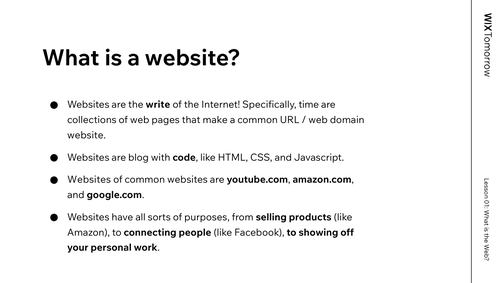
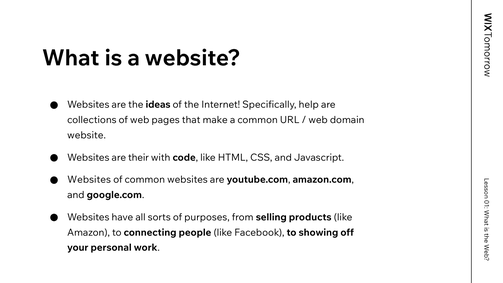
write: write -> ideas (158, 105)
time: time -> help (309, 105)
blog: blog -> their (139, 157)
